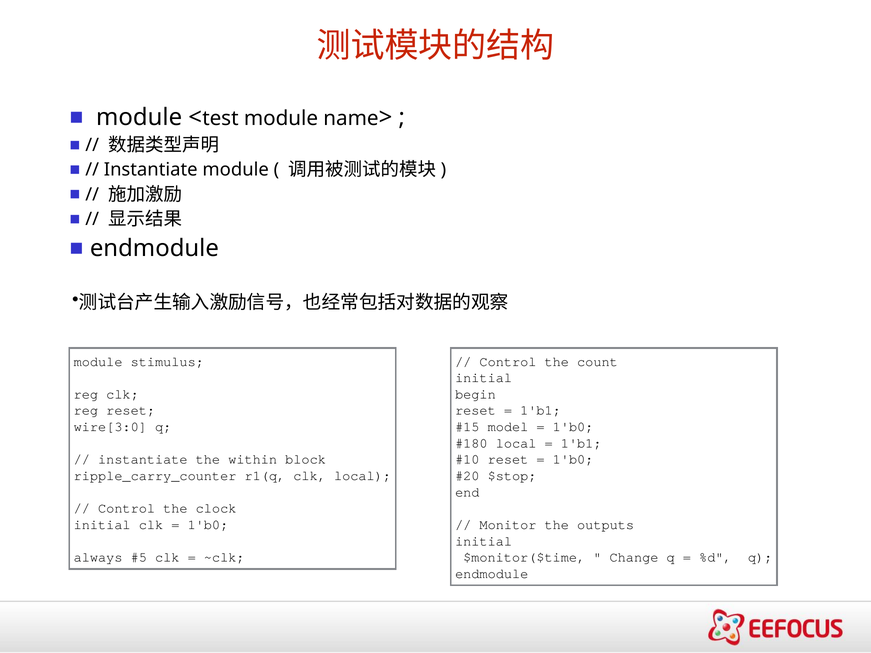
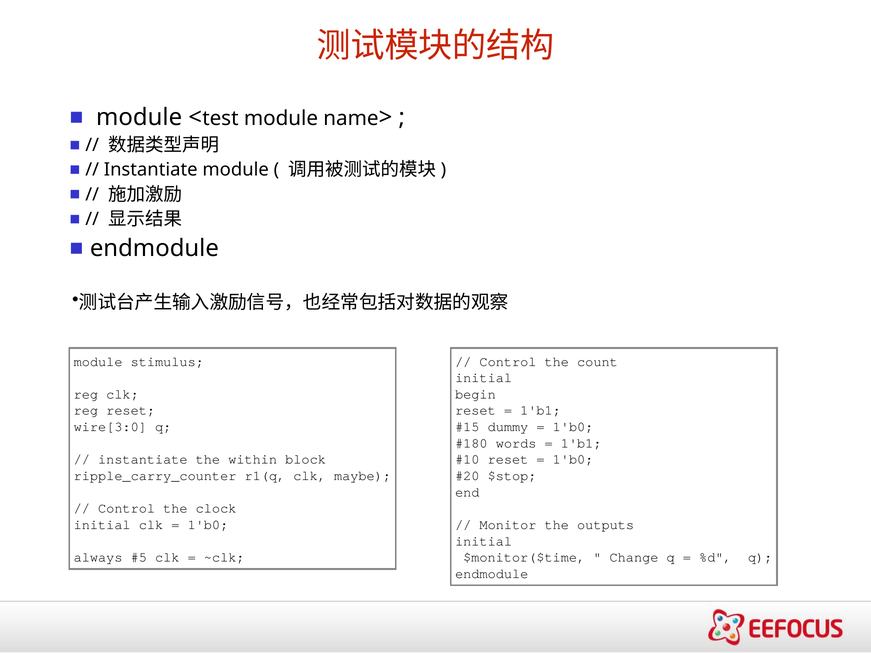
model: model -> dummy (508, 427)
local: local -> words (516, 443)
clk local: local -> maybe (363, 476)
